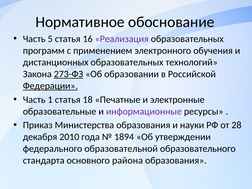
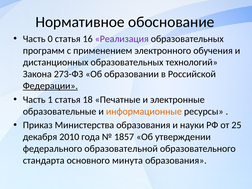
5: 5 -> 0 (50, 39)
273-ФЗ underline: present -> none (68, 74)
информационные colour: purple -> orange (144, 111)
28: 28 -> 25 (236, 125)
1894: 1894 -> 1857 (124, 137)
района: района -> минута (127, 160)
